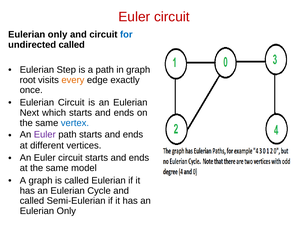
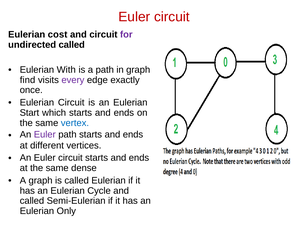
only: only -> cost (58, 35)
for colour: blue -> purple (126, 35)
Step: Step -> With (66, 70)
root: root -> find (28, 80)
every colour: orange -> purple (73, 80)
Next: Next -> Start (29, 113)
model: model -> dense (84, 168)
